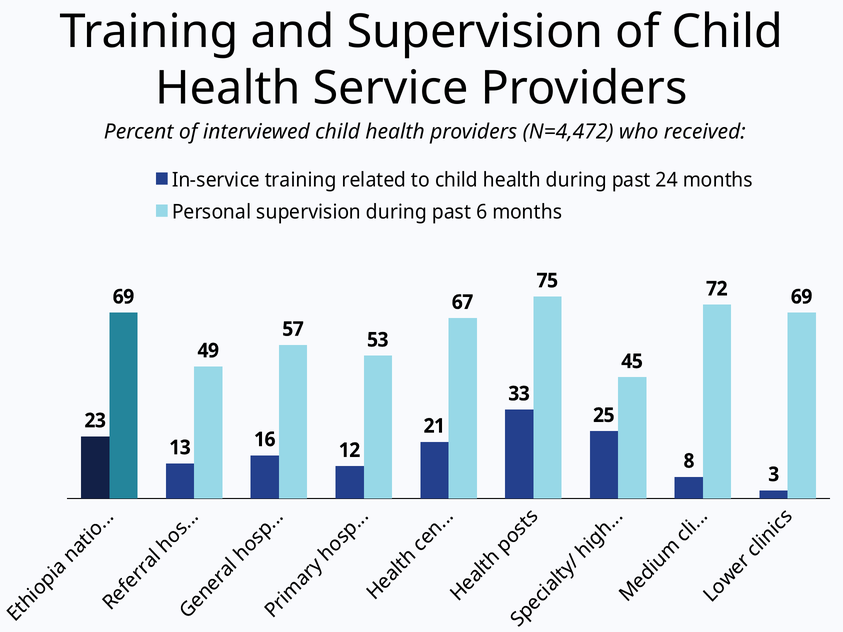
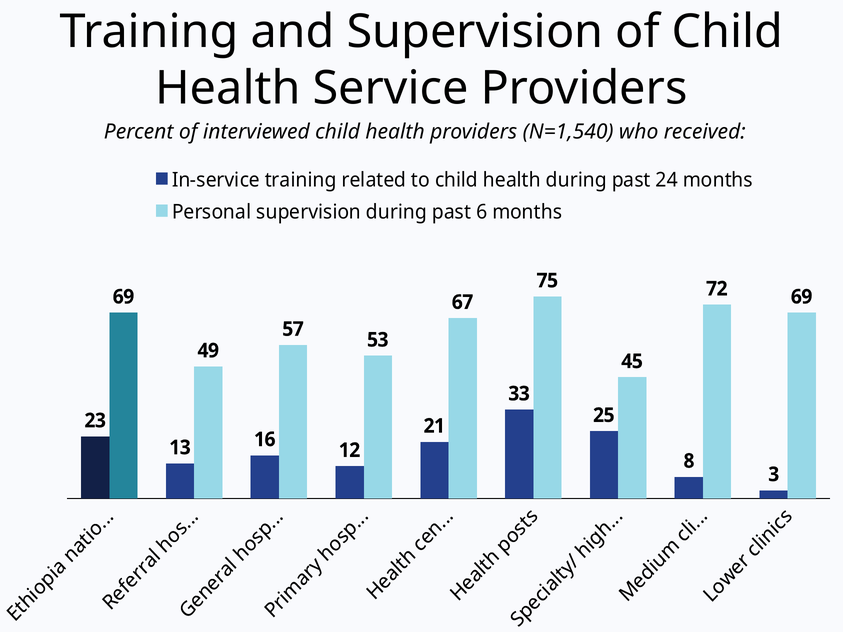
N=4,472: N=4,472 -> N=1,540 (568, 132)
